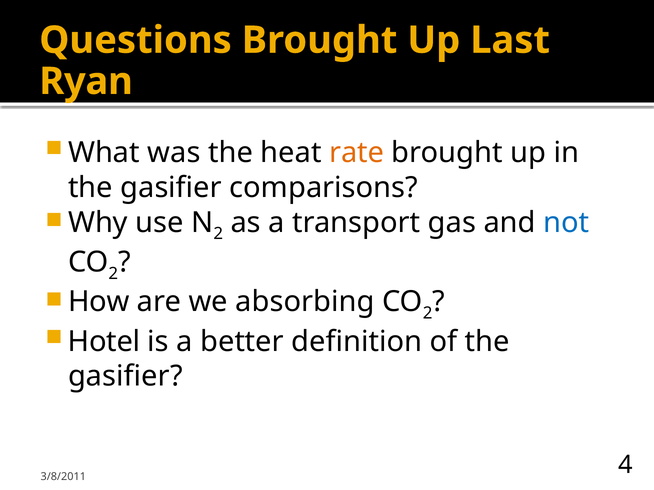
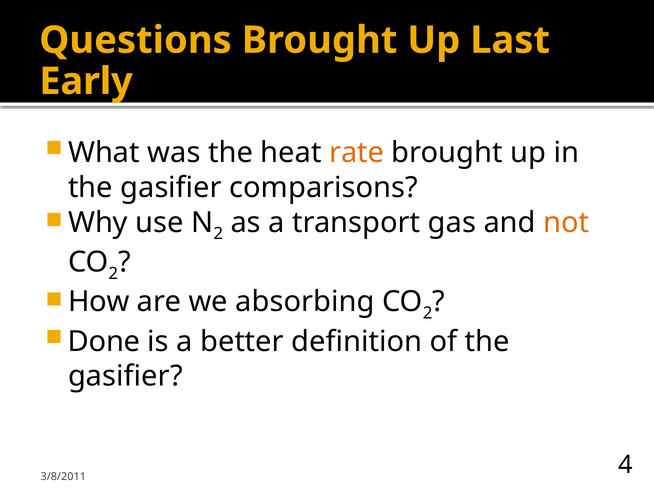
Ryan: Ryan -> Early (86, 81)
not colour: blue -> orange (566, 223)
Hotel: Hotel -> Done (104, 342)
